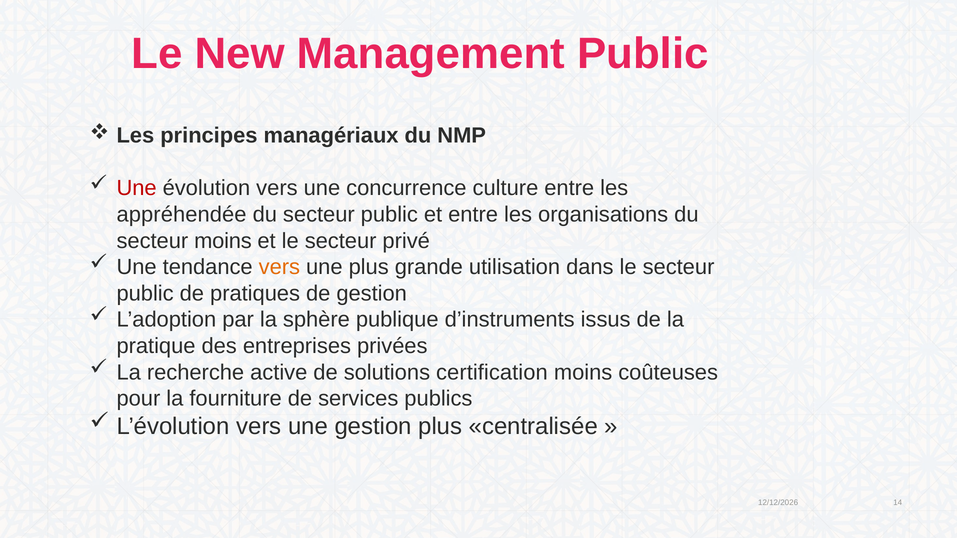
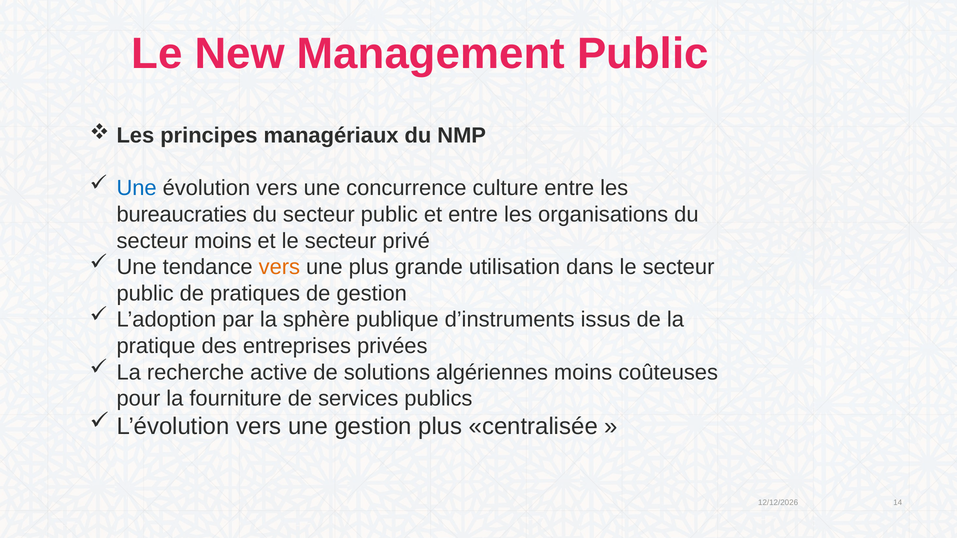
Une colour: red -> blue (137, 188)
appréhendée: appréhendée -> bureaucraties (182, 215)
certification: certification -> algériennes (492, 373)
